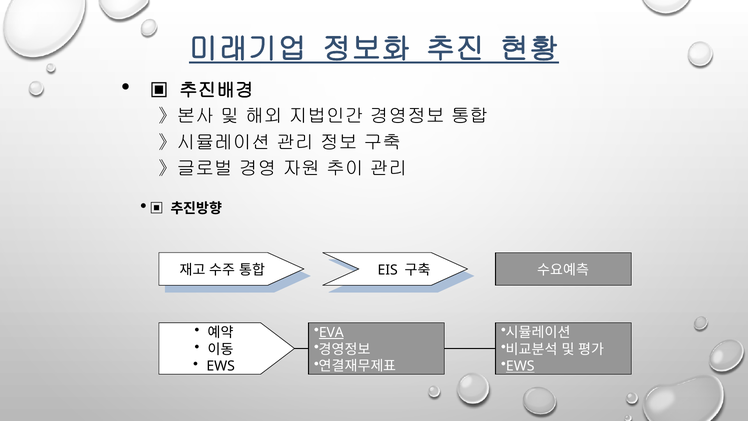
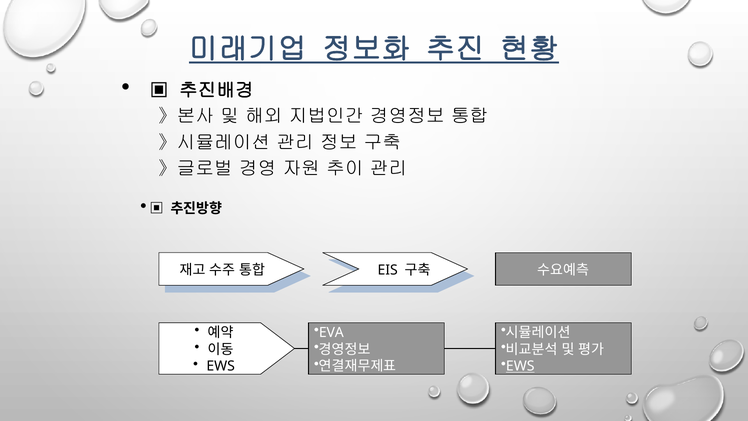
EVA underline: present -> none (331, 332)
